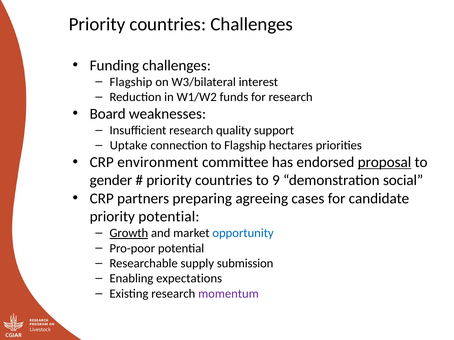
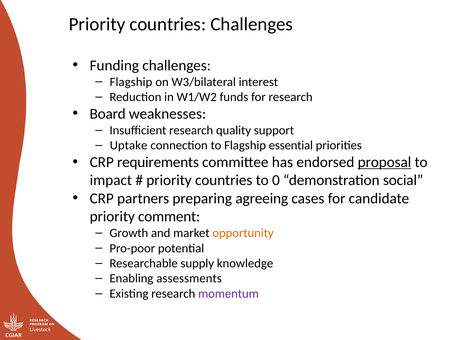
hectares: hectares -> essential (291, 146)
environment: environment -> requirements (158, 162)
gender: gender -> impact (111, 181)
9: 9 -> 0 (276, 181)
priority potential: potential -> comment (169, 217)
Growth underline: present -> none (129, 233)
opportunity colour: blue -> orange (243, 233)
submission: submission -> knowledge (245, 264)
expectations: expectations -> assessments (189, 279)
